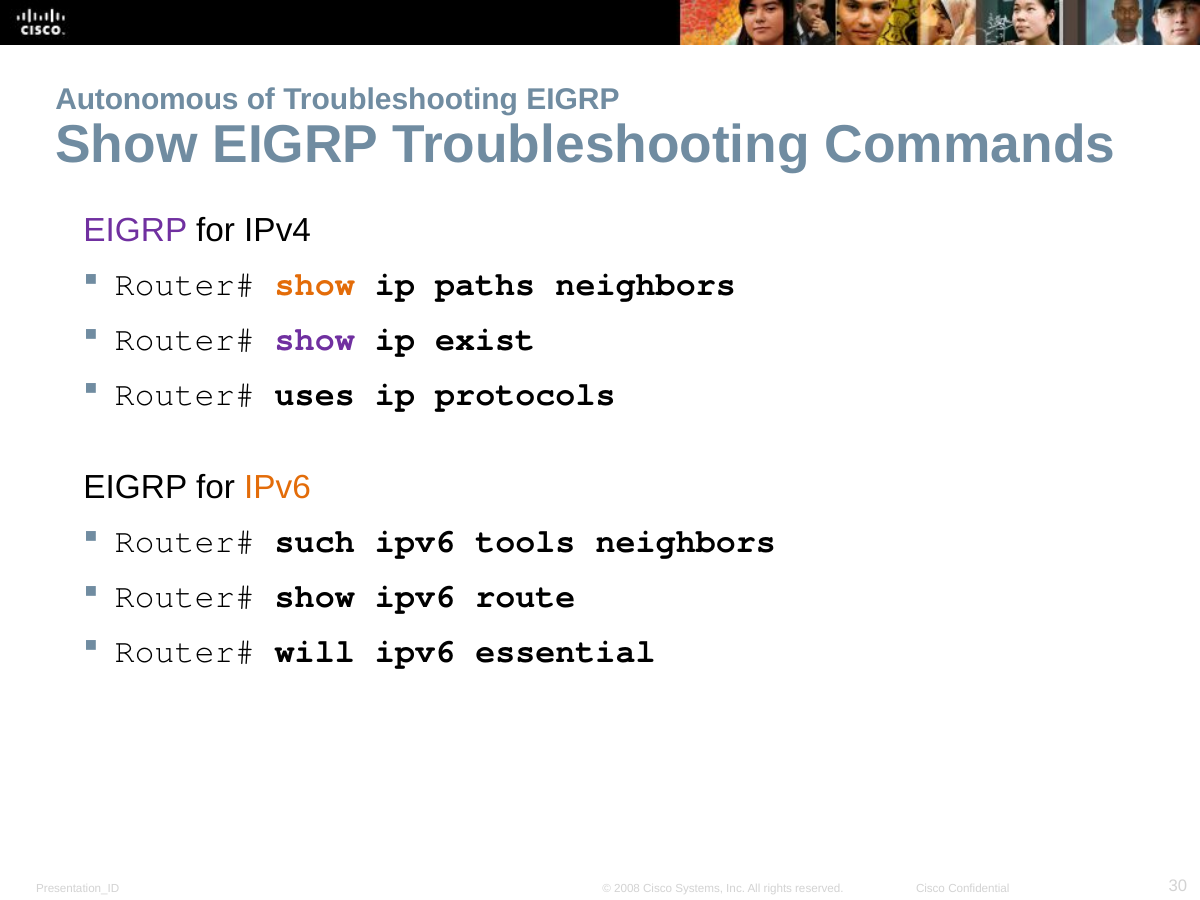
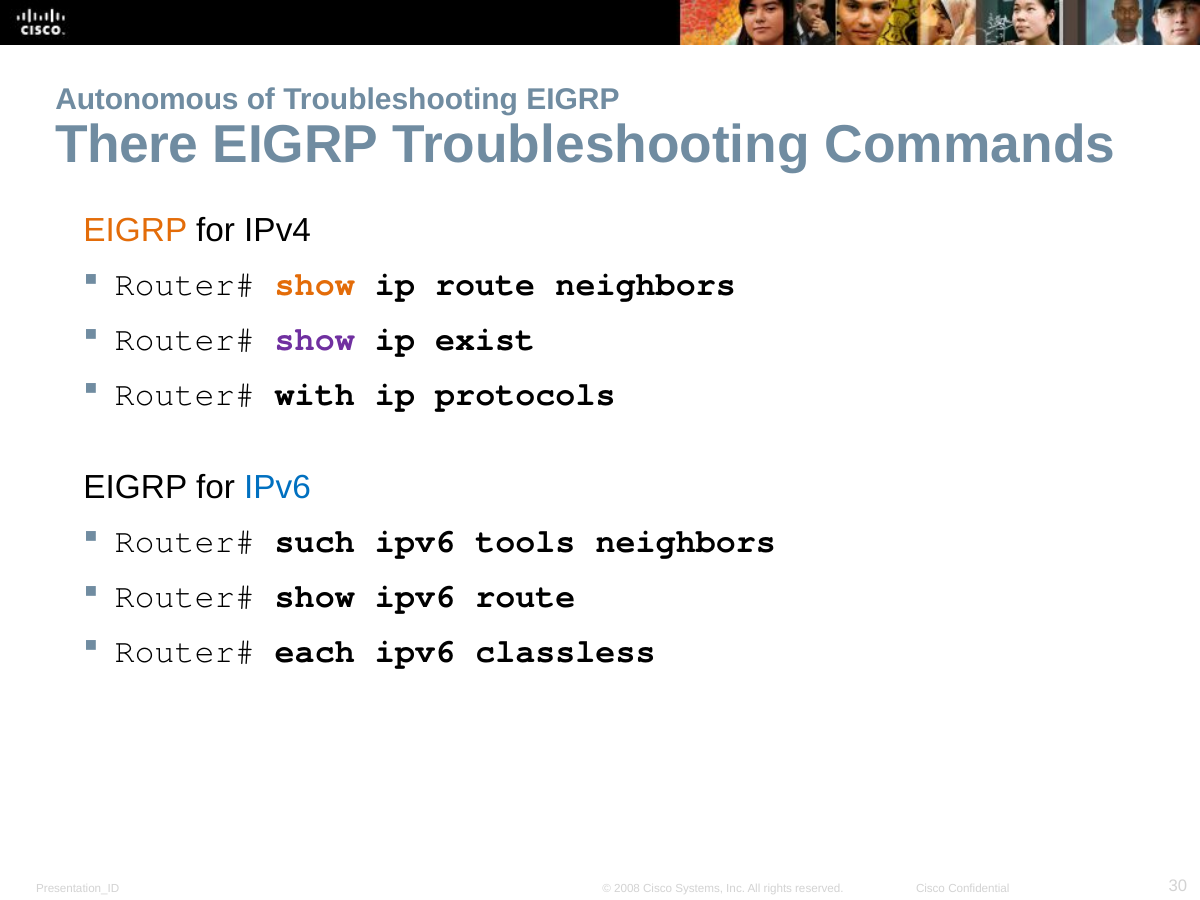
Show: Show -> There (127, 144)
EIGRP colour: purple -> orange (135, 230)
ip paths: paths -> route (485, 285)
uses: uses -> with (315, 394)
IPv6 colour: orange -> blue (278, 487)
will: will -> each (315, 651)
essential: essential -> classless (565, 651)
